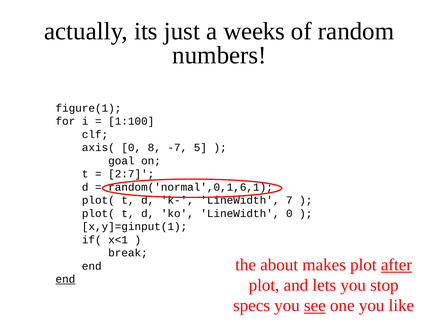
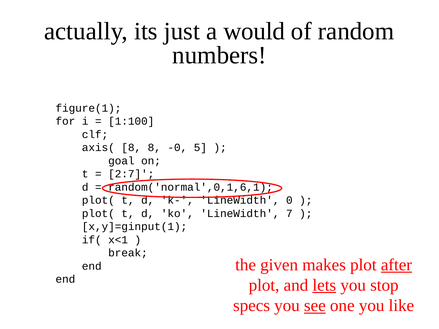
weeks: weeks -> would (254, 31)
axis( 0: 0 -> 8 (131, 148)
-7: -7 -> -0 (177, 148)
7: 7 -> 0 (289, 200)
LineWidth 0: 0 -> 7 (289, 214)
about: about -> given (279, 265)
end underline: present -> none (65, 279)
lets underline: none -> present (324, 285)
